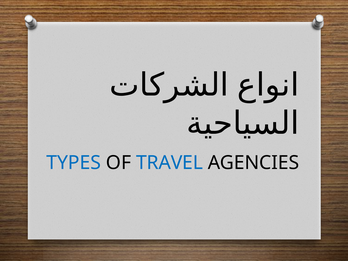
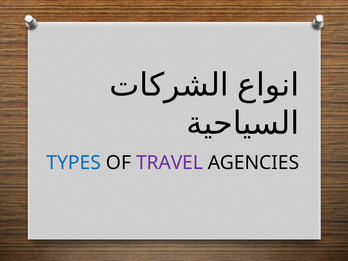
TRAVEL colour: blue -> purple (170, 163)
